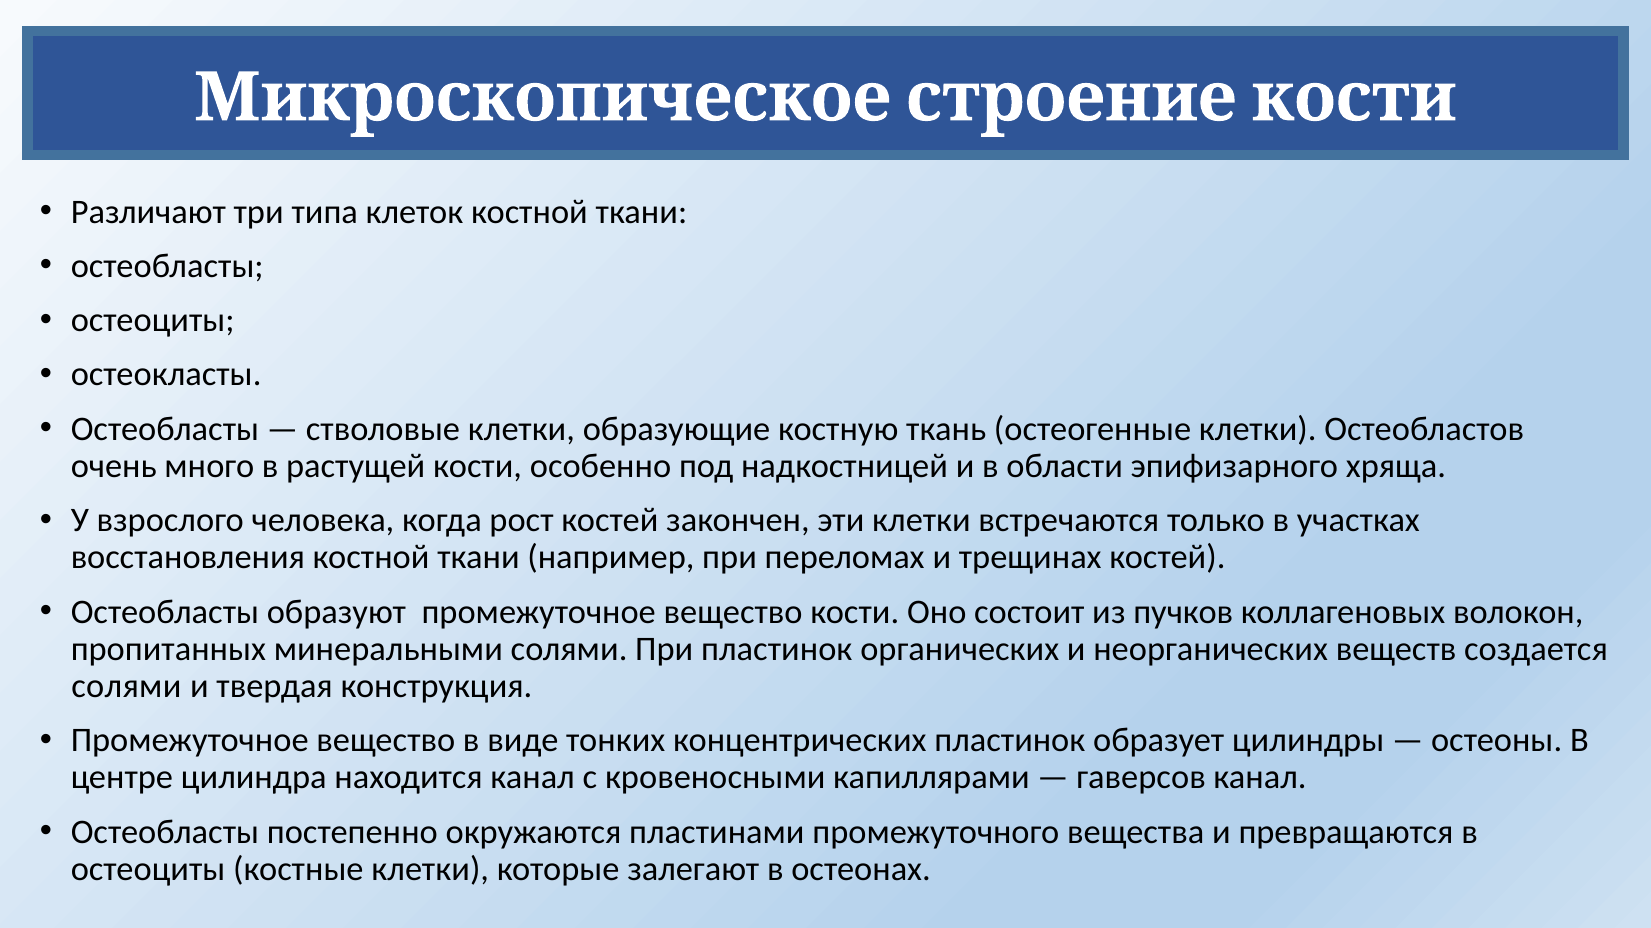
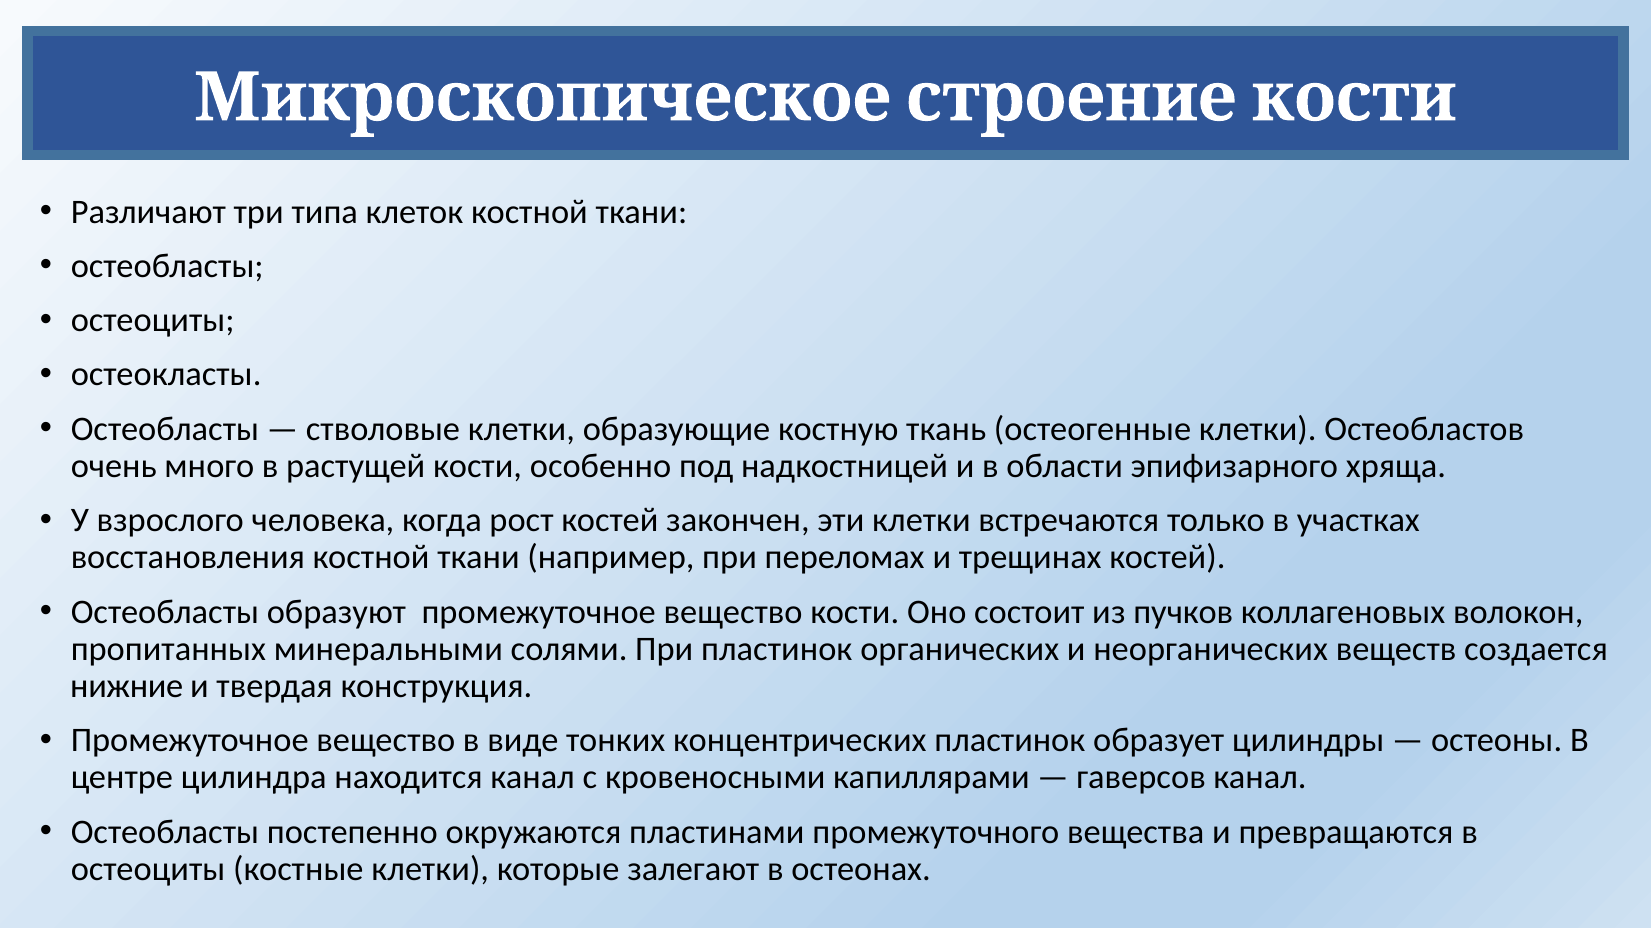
солями: солями -> нижние (127, 687)
